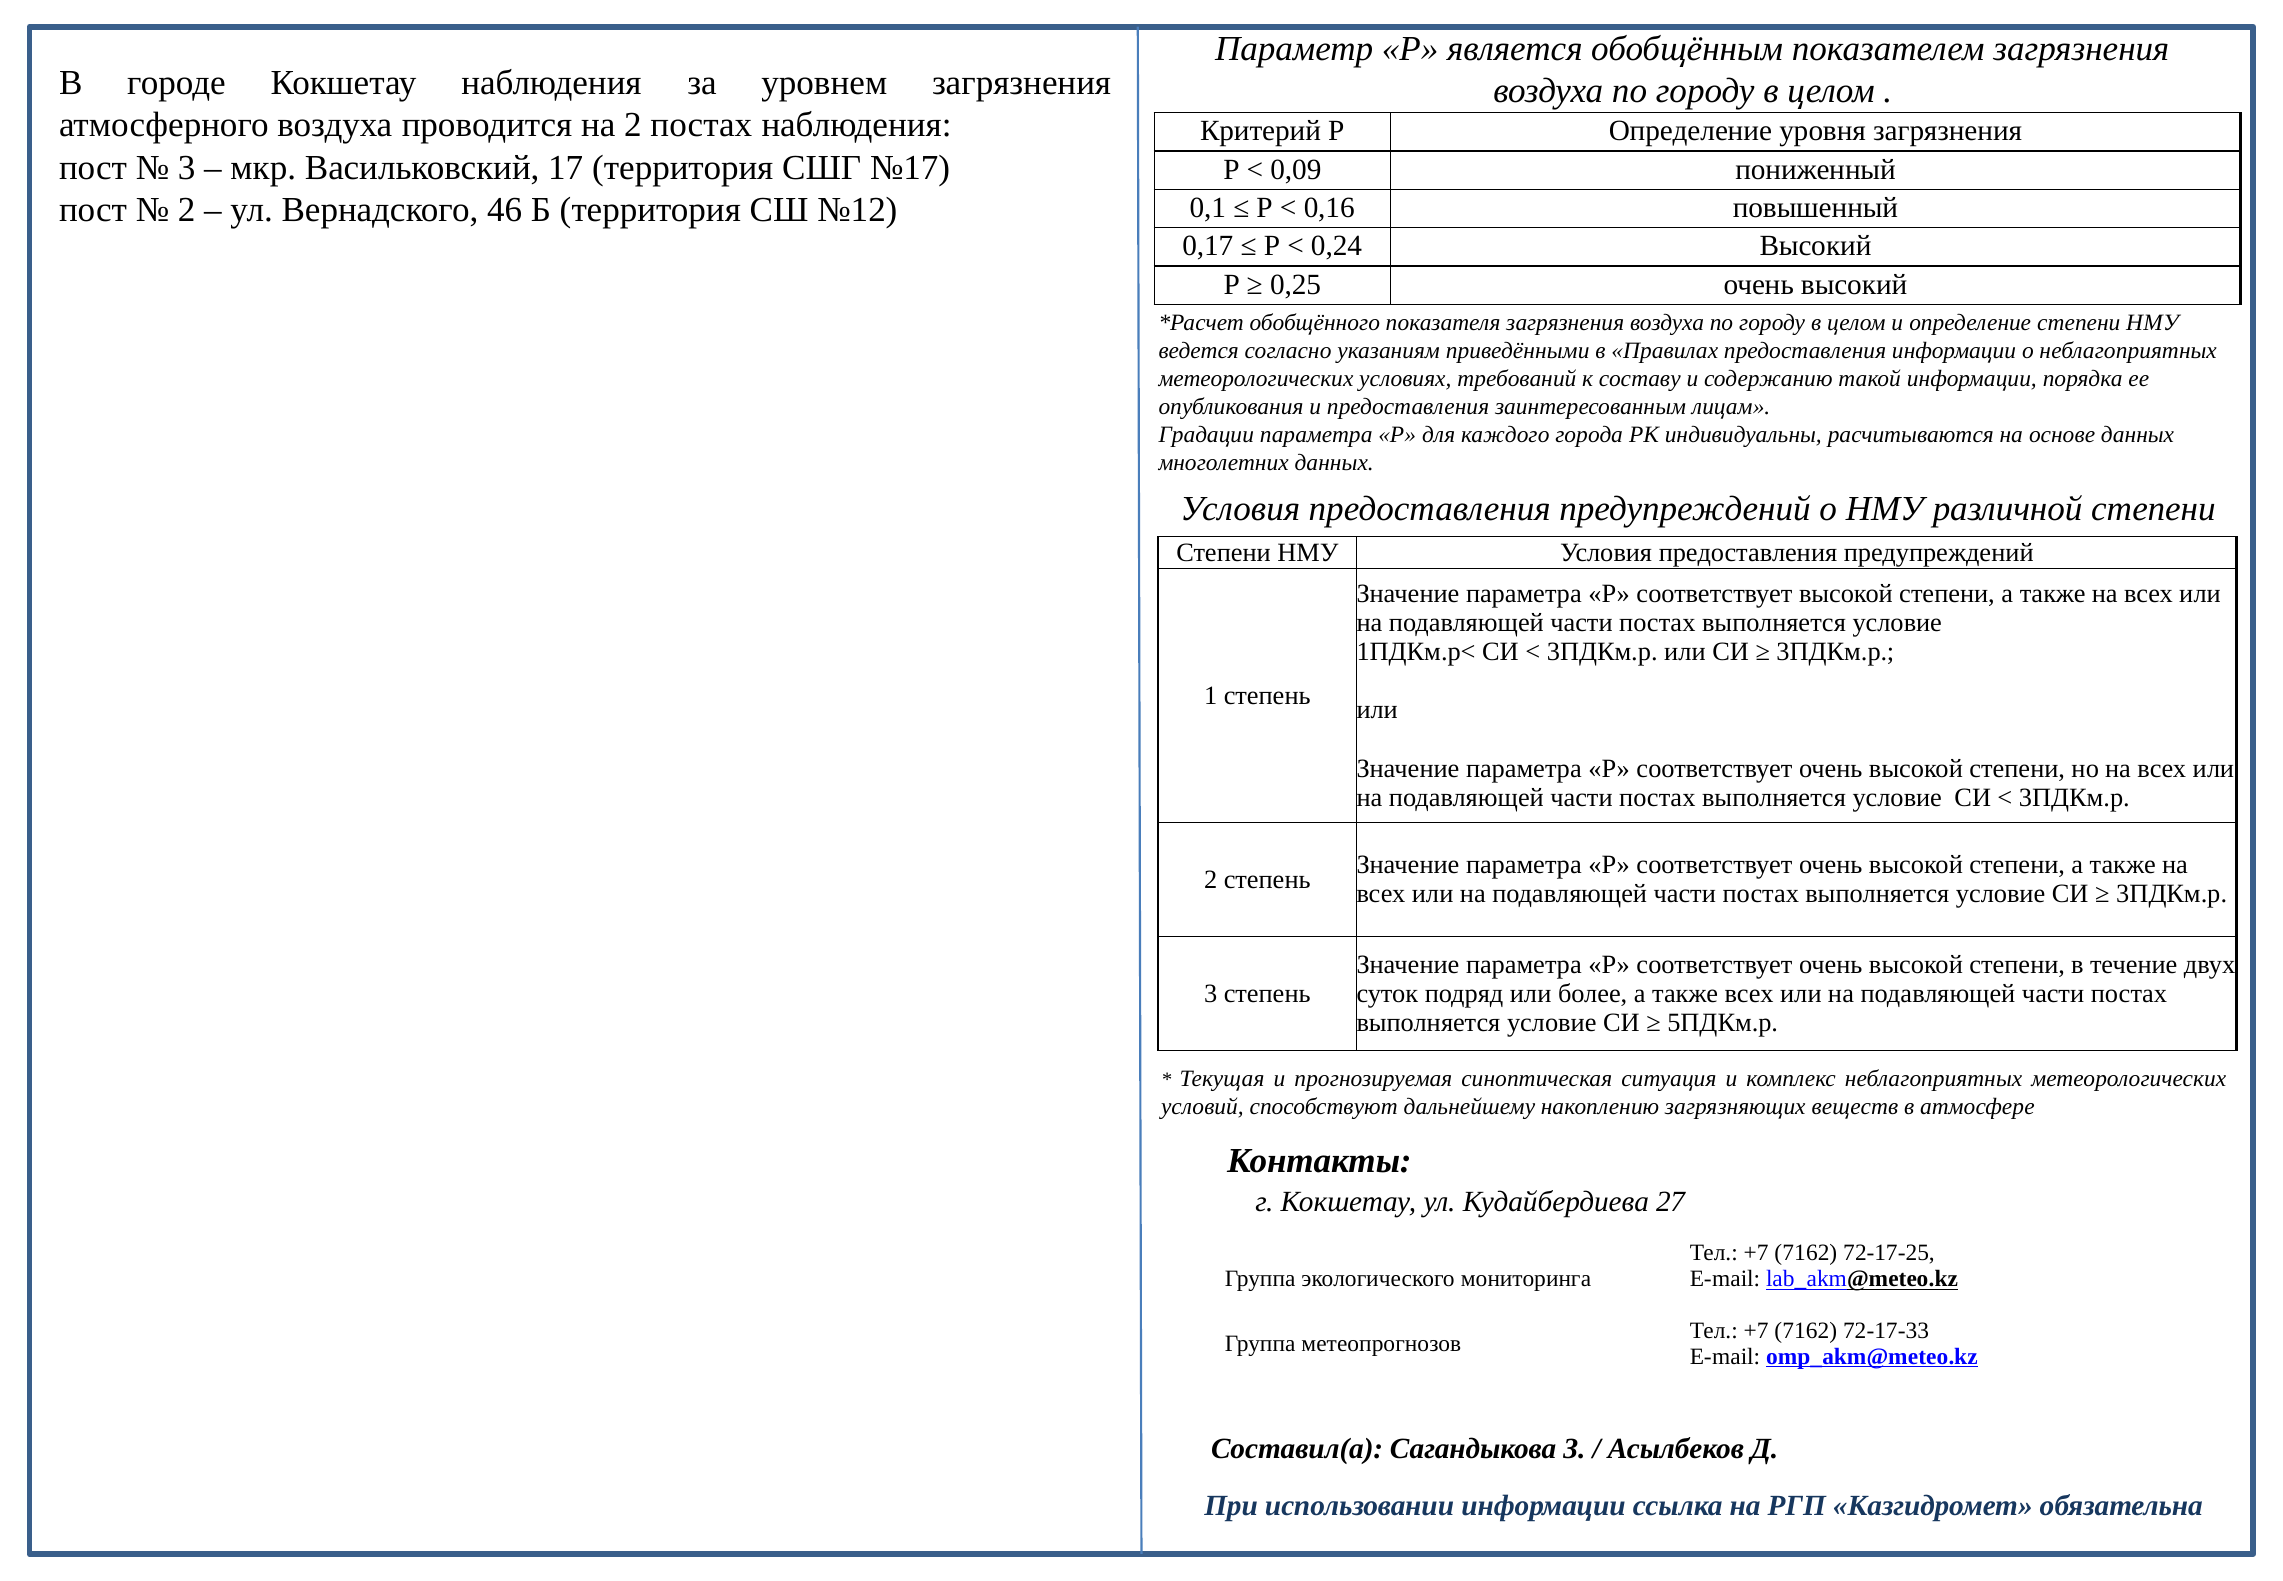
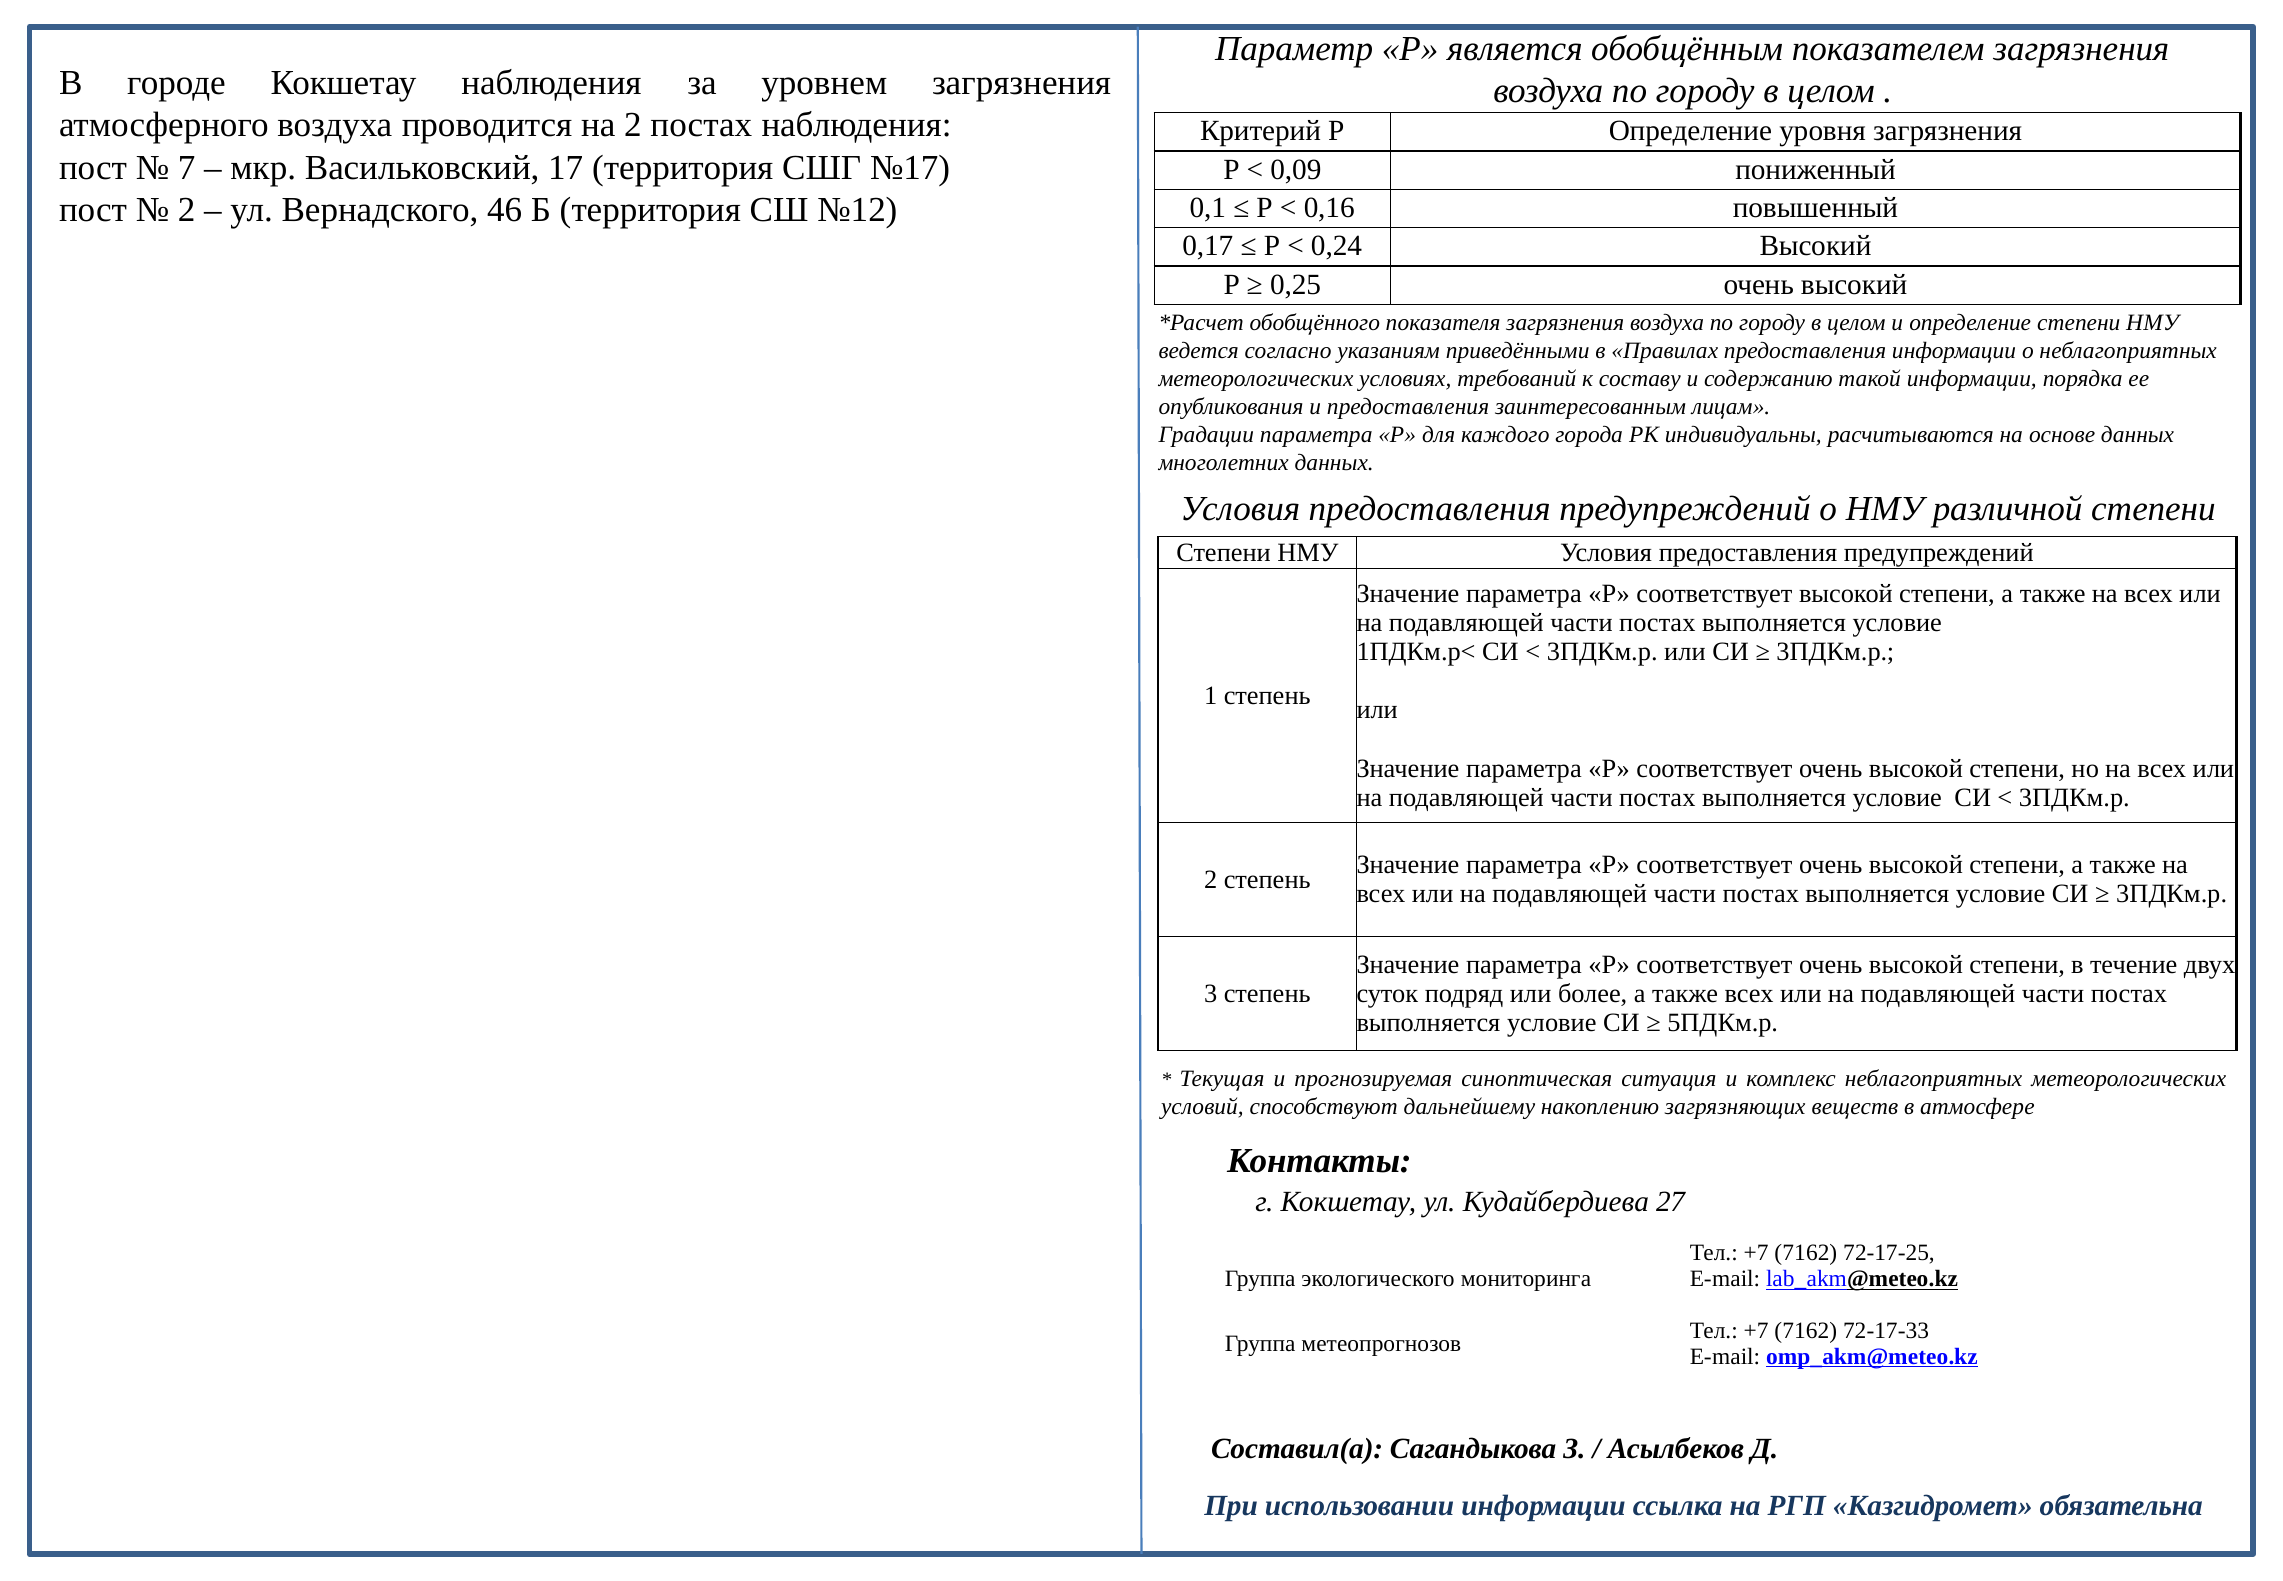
3: 3 -> 7 (187, 167)
